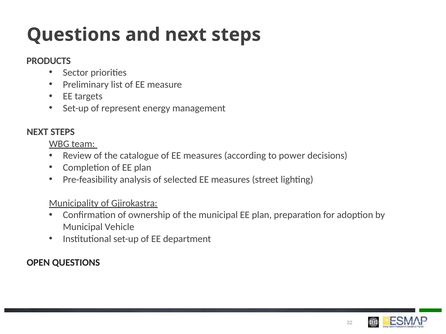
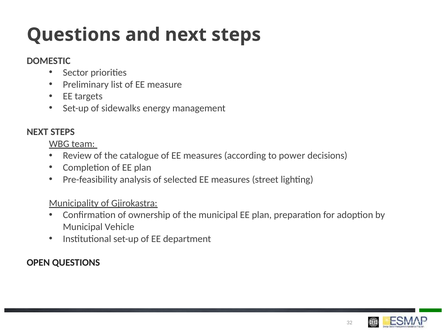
PRODUCTS: PRODUCTS -> DOMESTIC (49, 61)
represent: represent -> sidewalks (121, 108)
